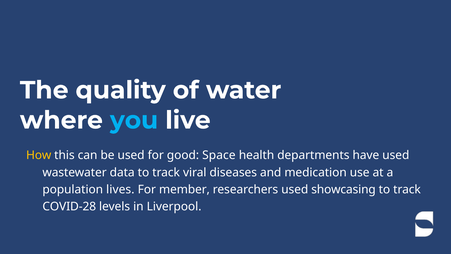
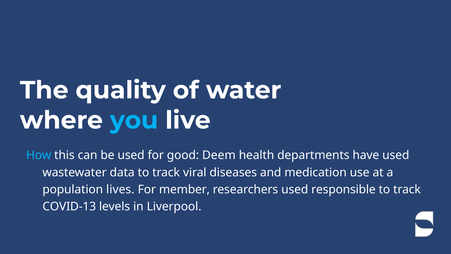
How colour: yellow -> light blue (39, 155)
Space: Space -> Deem (219, 155)
showcasing: showcasing -> responsible (344, 189)
COVID-28: COVID-28 -> COVID-13 (69, 206)
